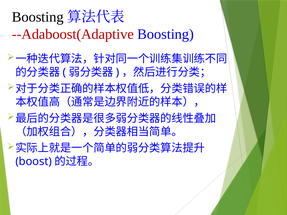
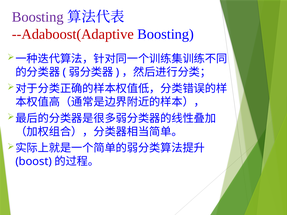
Boosting colour: black -> purple (38, 17)
